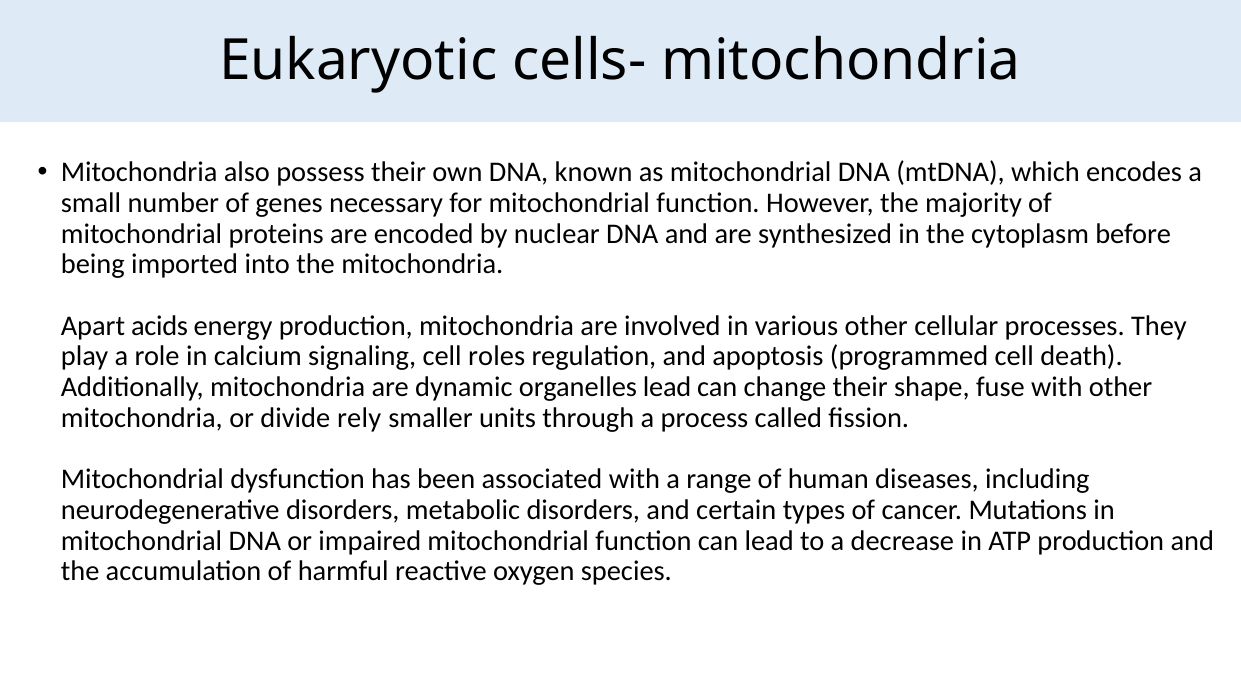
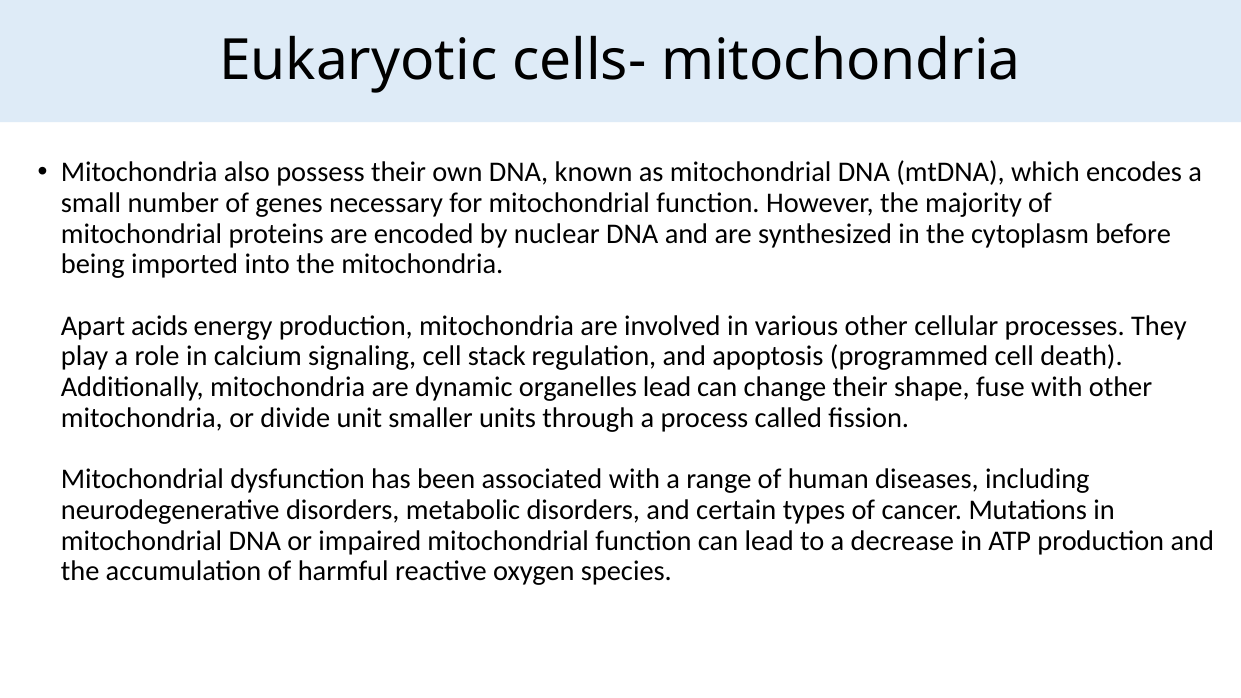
roles: roles -> stack (497, 357)
rely: rely -> unit (359, 418)
